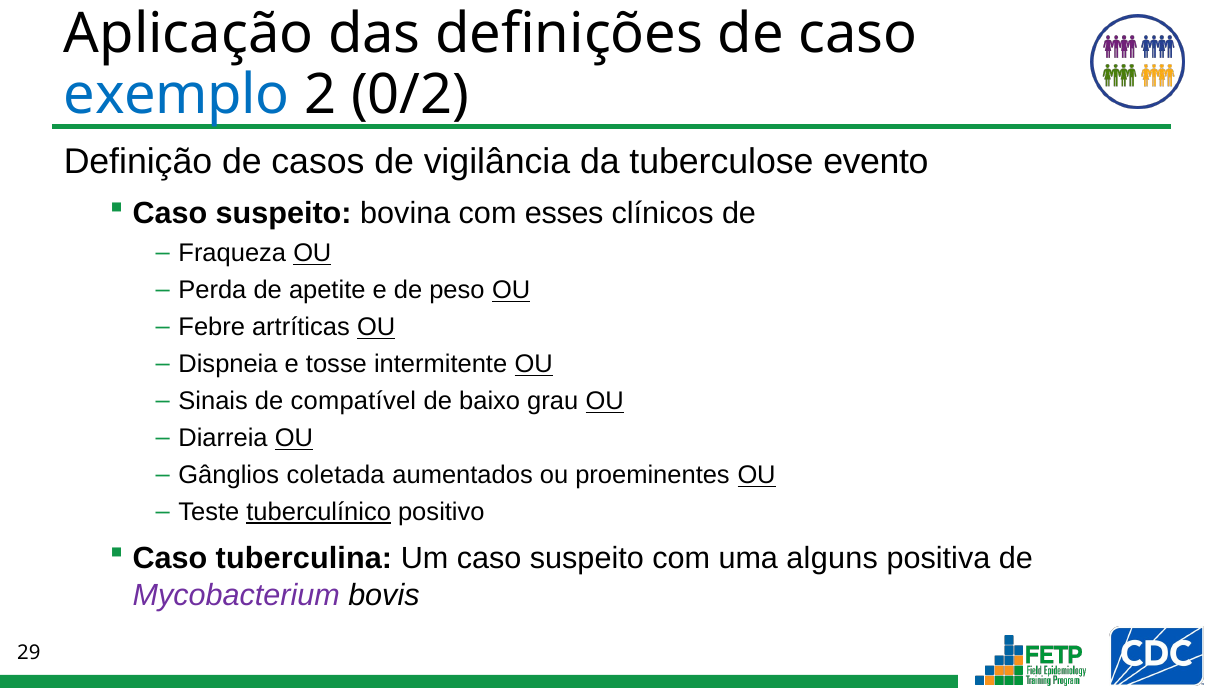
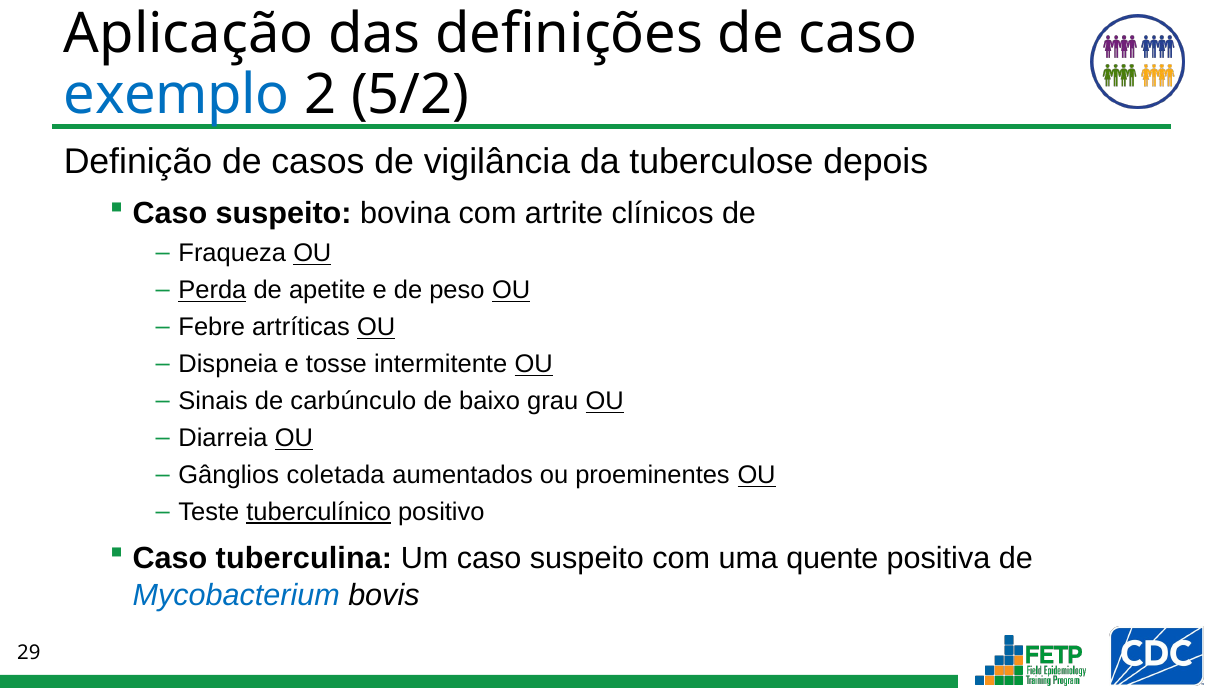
0/2: 0/2 -> 5/2 (410, 95)
evento: evento -> depois (876, 162)
esses: esses -> artrite (564, 214)
Perda underline: none -> present (212, 290)
compatível: compatível -> carbúnculo (353, 401)
alguns: alguns -> quente (832, 559)
Mycobacterium colour: purple -> blue (236, 595)
